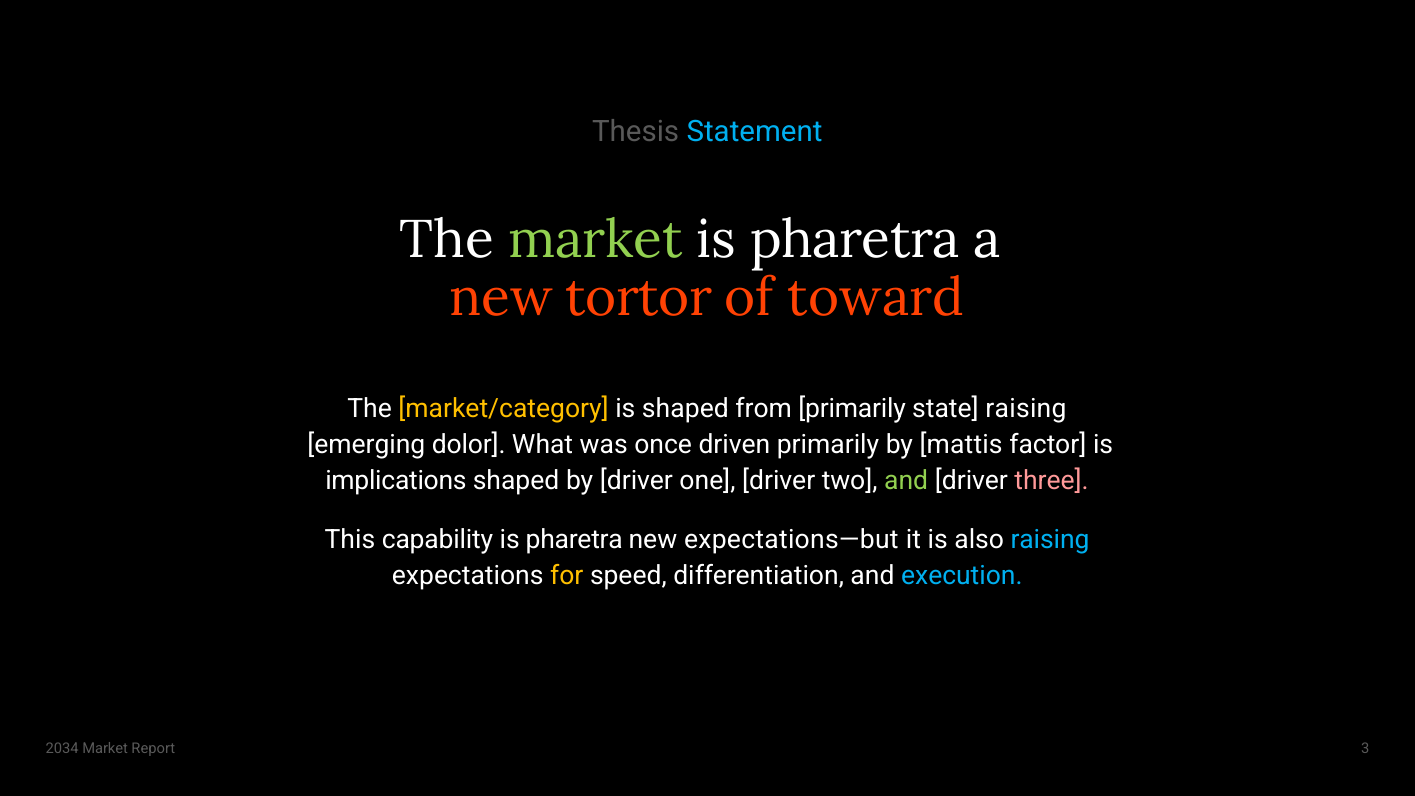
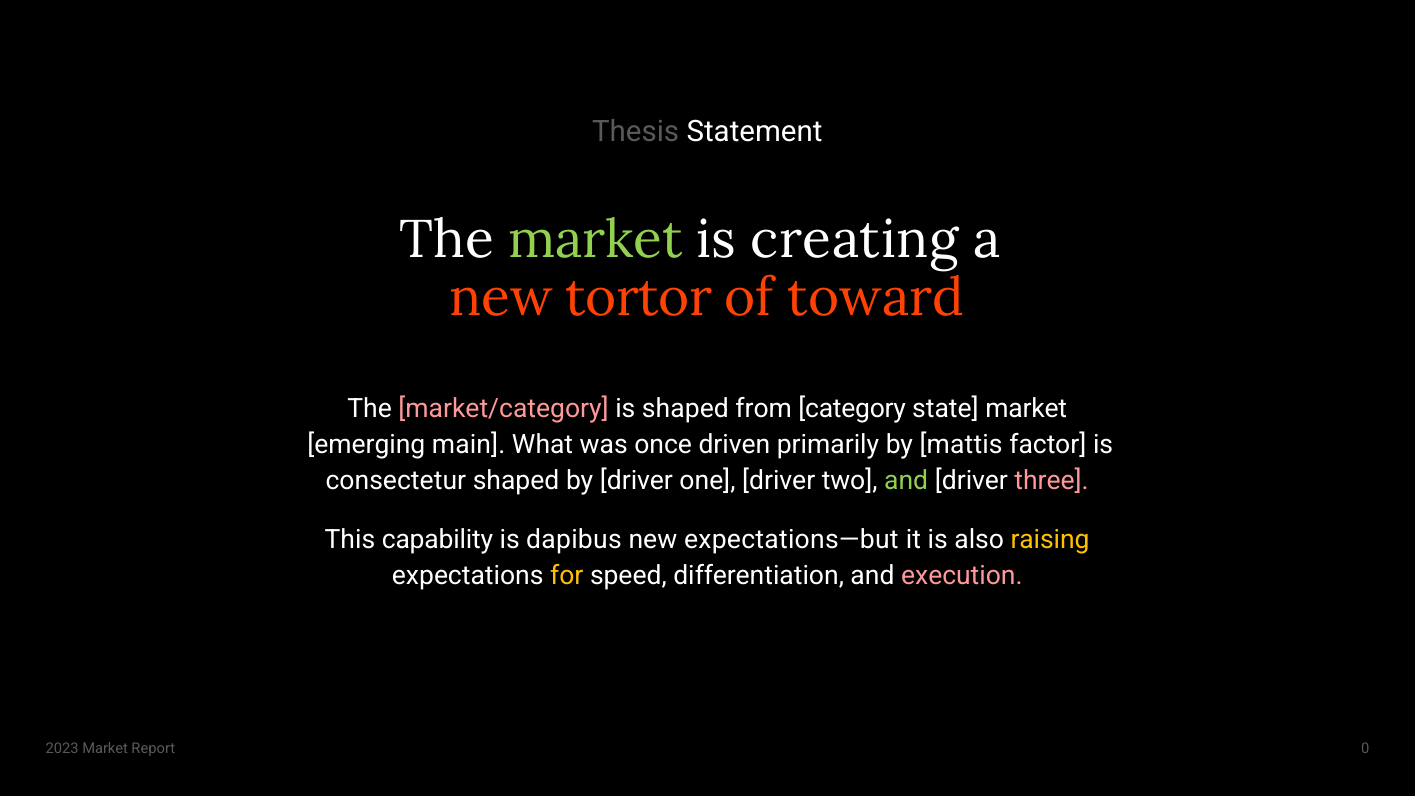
Statement colour: light blue -> white (755, 132)
pharetra: pharetra -> creating (855, 240)
market/category colour: yellow -> pink (504, 409)
from primarily: primarily -> category (852, 409)
state raising: raising -> market (1026, 409)
dolor: dolor -> main (469, 445)
implications: implications -> consectetur (396, 481)
pharetra: pharetra -> dapibus (574, 540)
raising colour: light blue -> yellow (1050, 540)
execution colour: light blue -> pink (962, 576)
2034: 2034 -> 2023 (62, 749)
3: 3 -> 0 (1365, 749)
